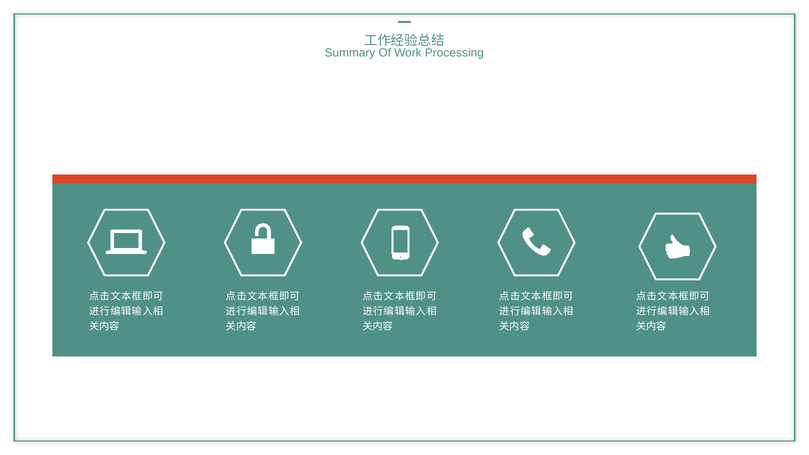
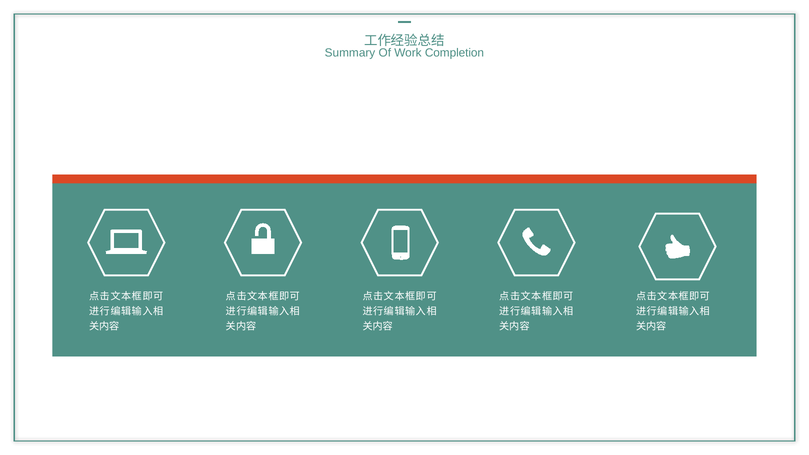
Processing: Processing -> Completion (454, 53)
